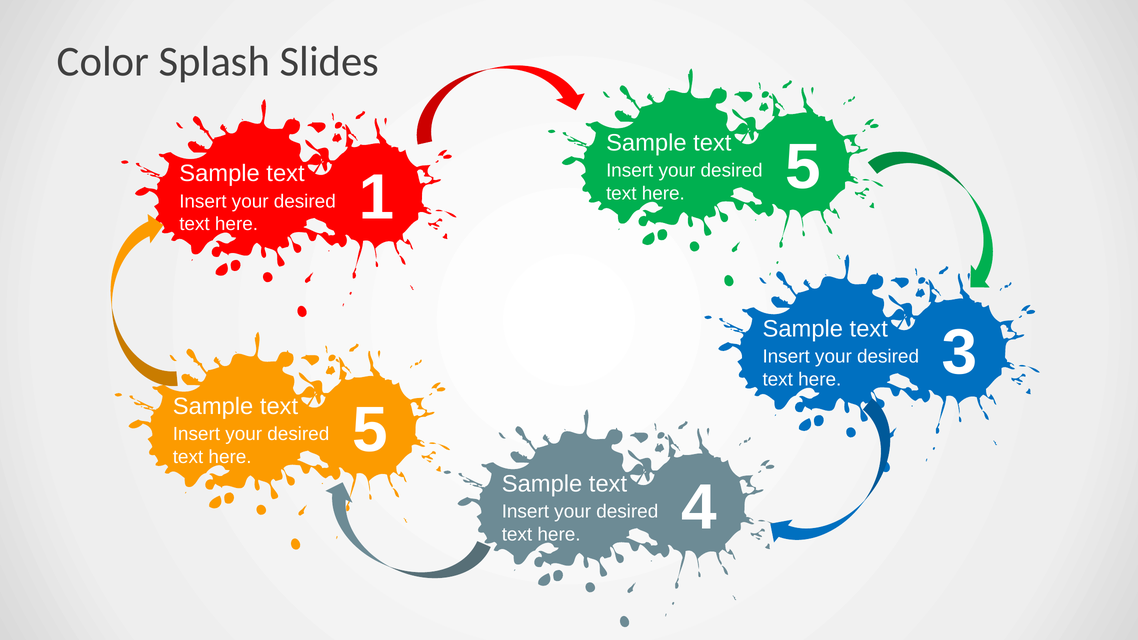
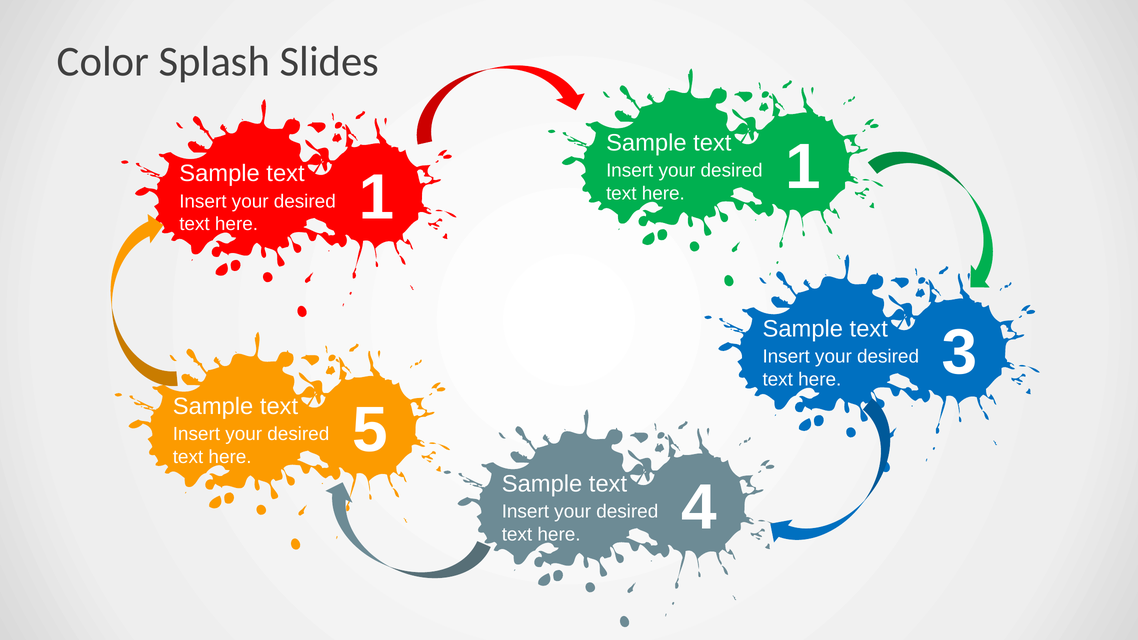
5: 5 -> 1 (803, 167)
